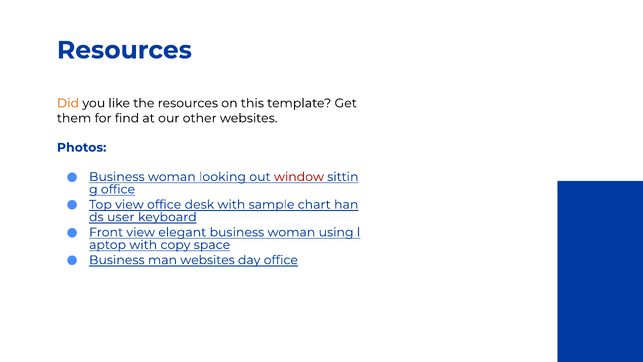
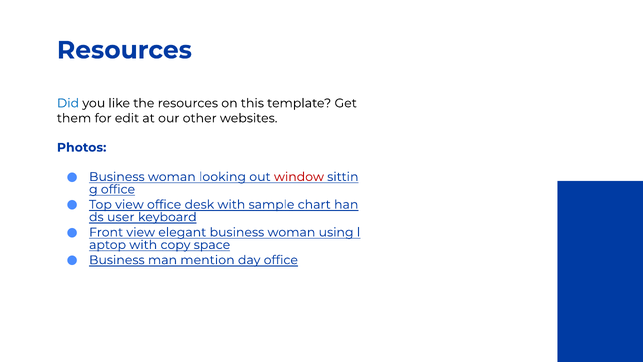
Did colour: orange -> blue (68, 103)
find: find -> edit (127, 118)
man websites: websites -> mention (207, 260)
